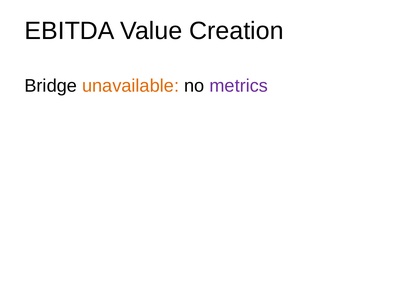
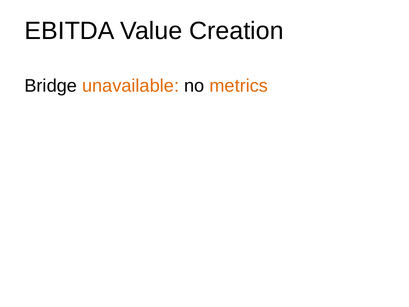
metrics colour: purple -> orange (239, 86)
